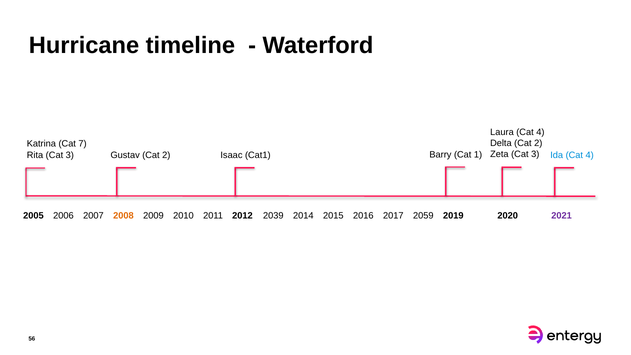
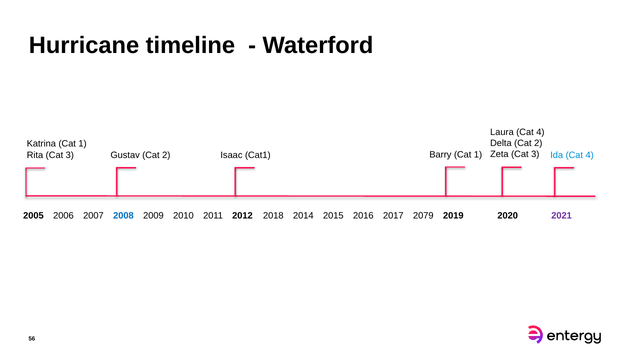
Katrina Cat 7: 7 -> 1 (83, 144)
2008 colour: orange -> blue (123, 216)
2039: 2039 -> 2018 (273, 216)
2059: 2059 -> 2079 (423, 216)
